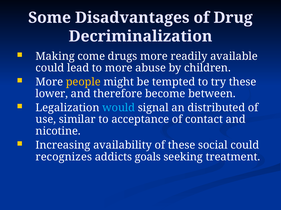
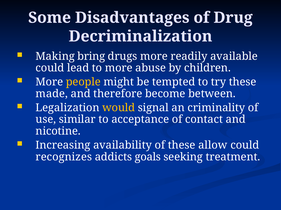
come: come -> bring (91, 56)
lower: lower -> made (52, 94)
would colour: light blue -> yellow (119, 108)
distributed: distributed -> criminality (216, 108)
social: social -> allow (213, 146)
